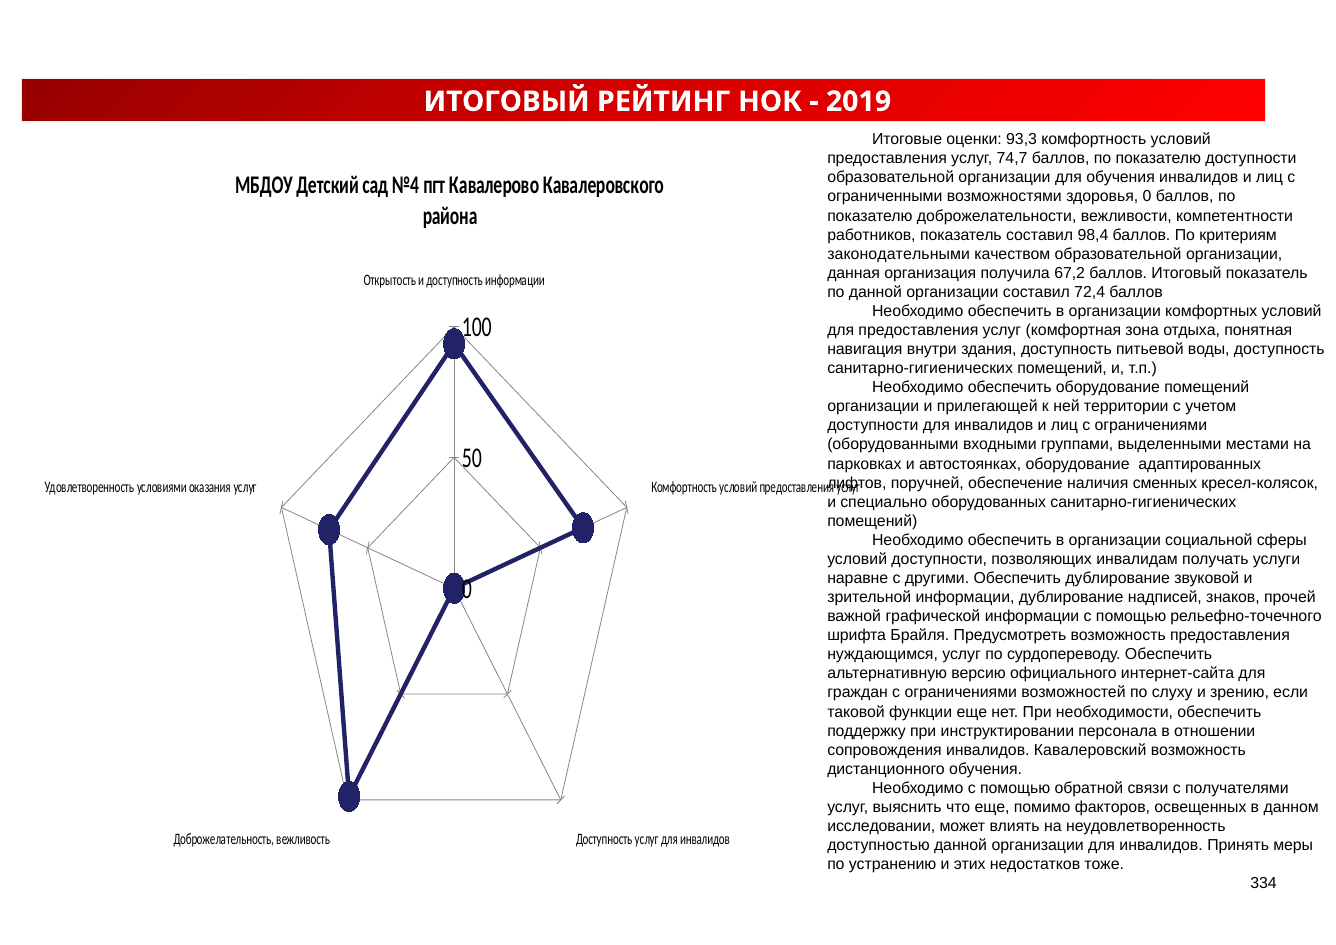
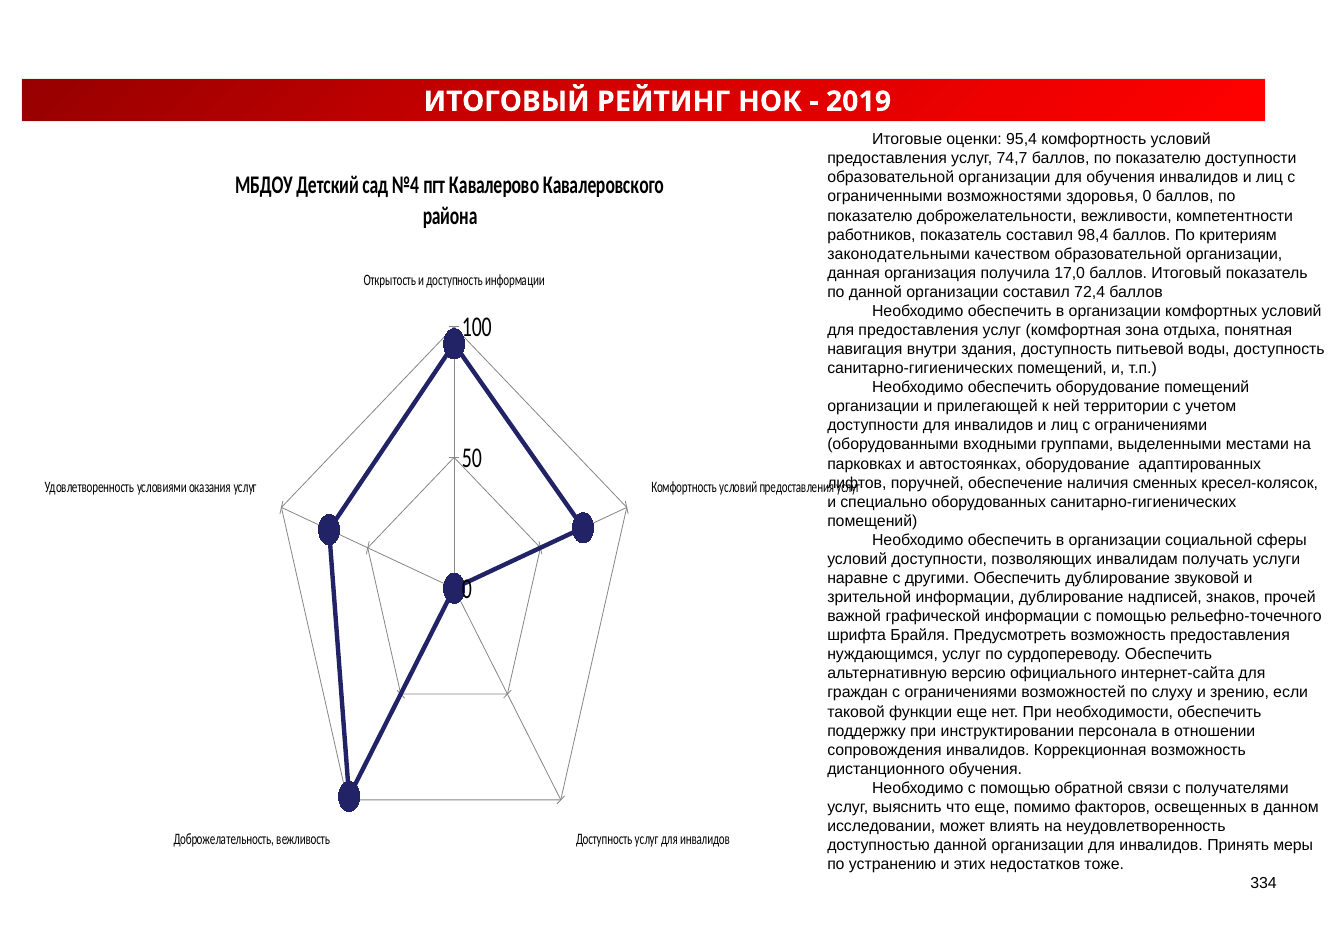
93,3: 93,3 -> 95,4 (1022, 139)
67,2: 67,2 -> 17,0 (1070, 273)
Кавалеровский: Кавалеровский -> Коррекционная (1090, 750)
